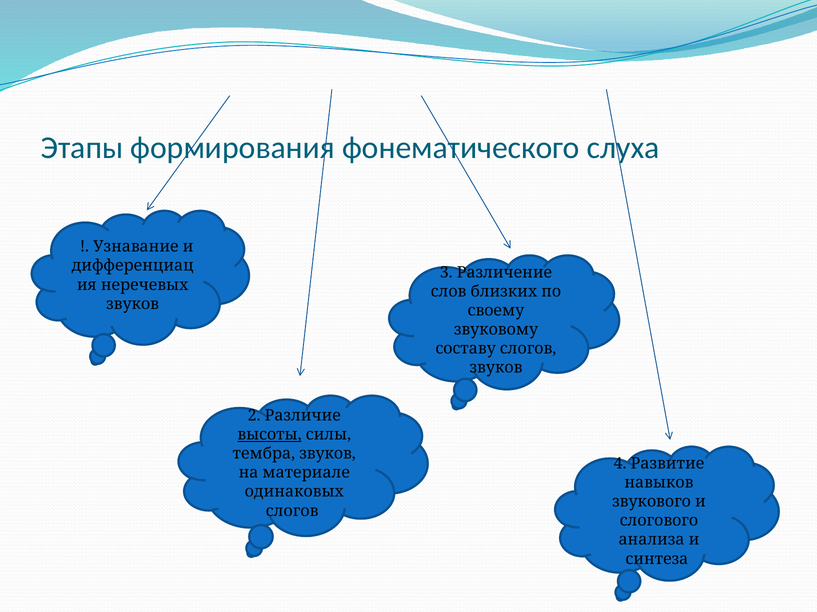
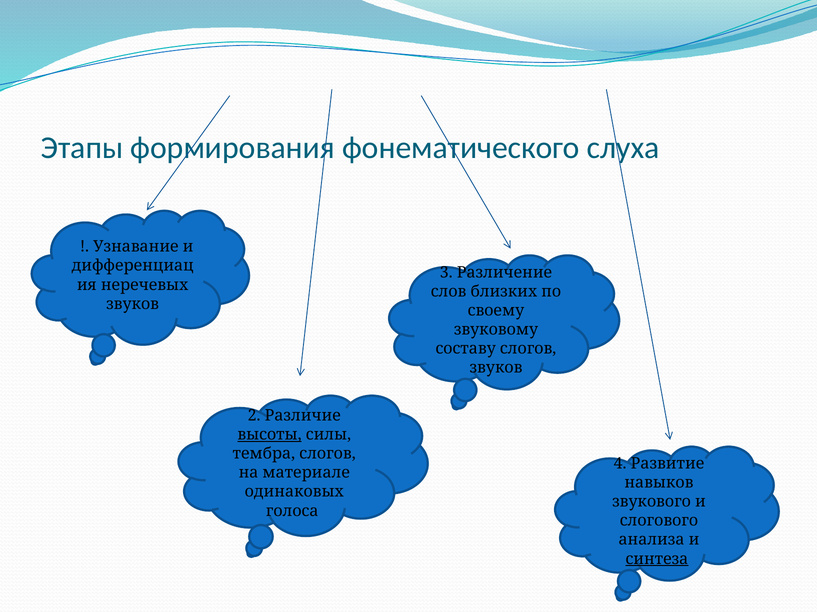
тембра звуков: звуков -> слогов (328, 454)
слогов: слогов -> голоса (292, 511)
синтеза underline: none -> present (657, 559)
